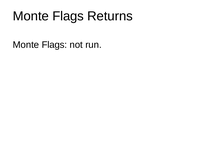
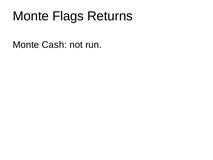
Flags: Flags -> Cash (54, 45)
